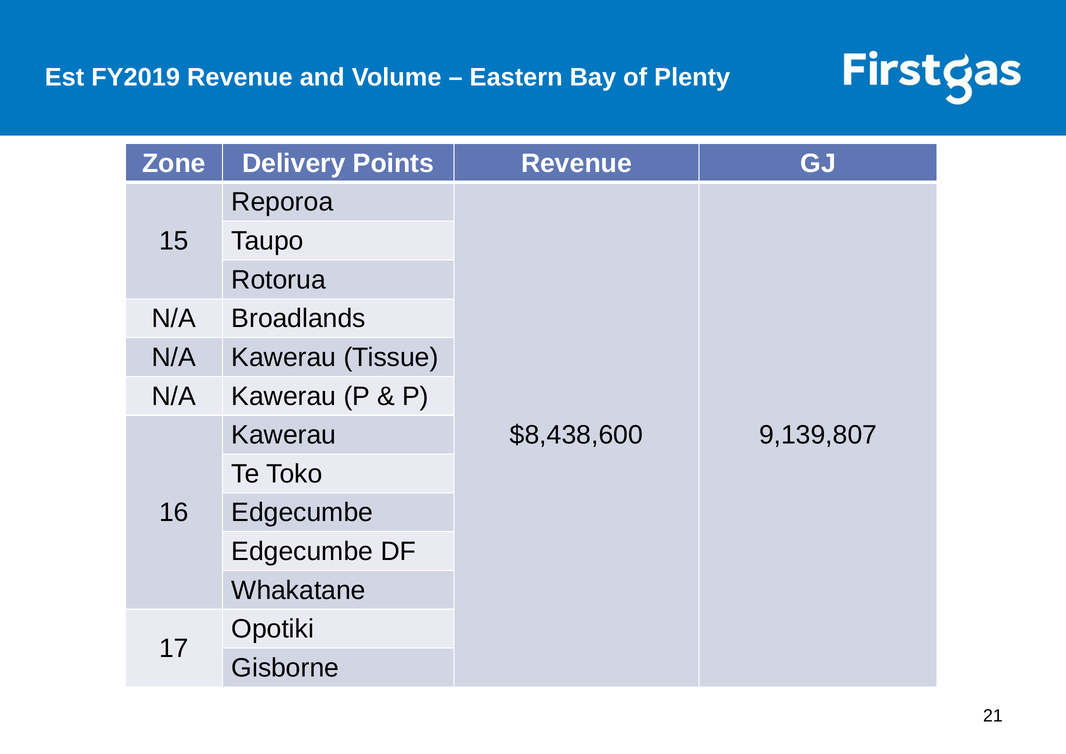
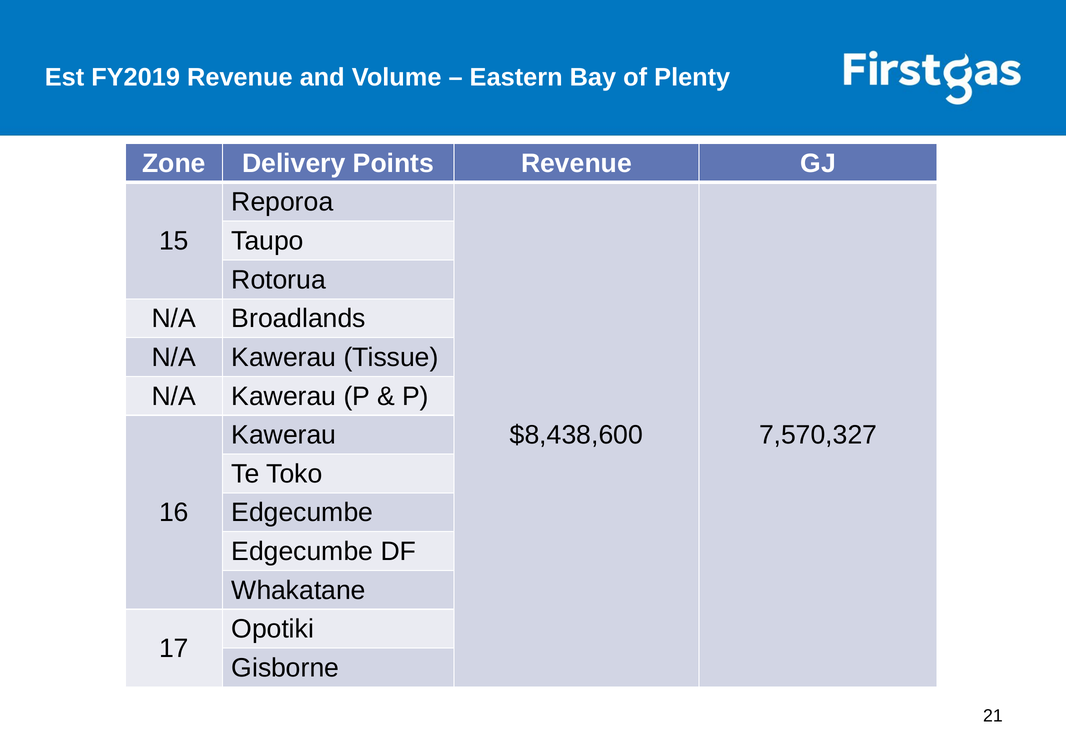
9,139,807: 9,139,807 -> 7,570,327 (818, 435)
